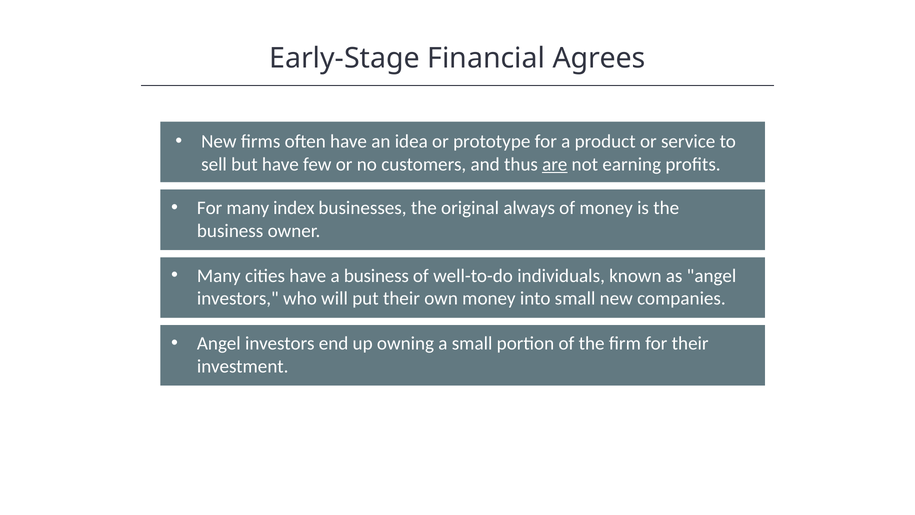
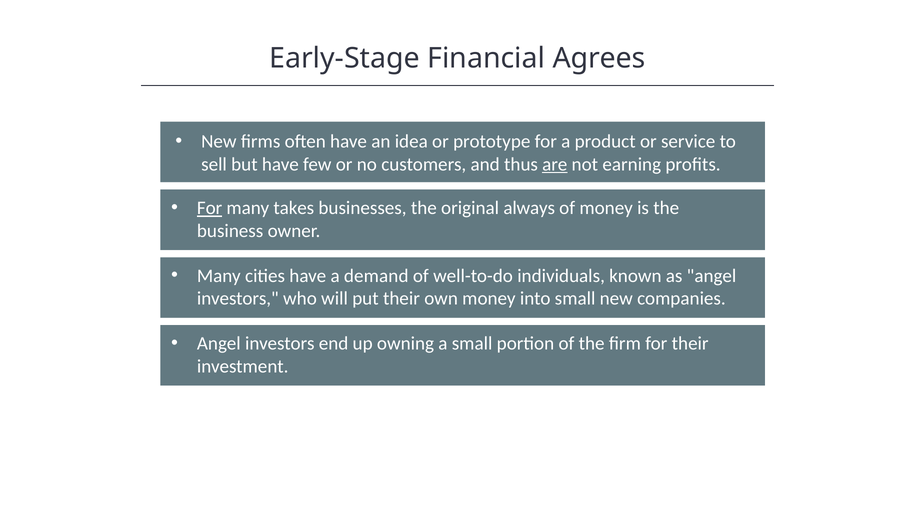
For underline: none -> present (210, 208)
index: index -> takes (294, 208)
a business: business -> demand (376, 276)
